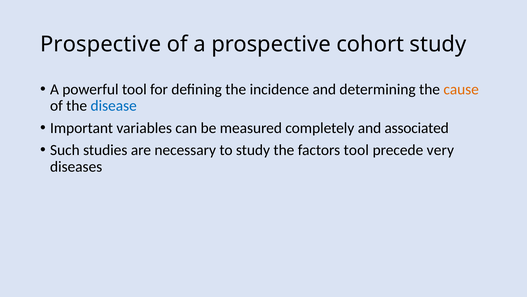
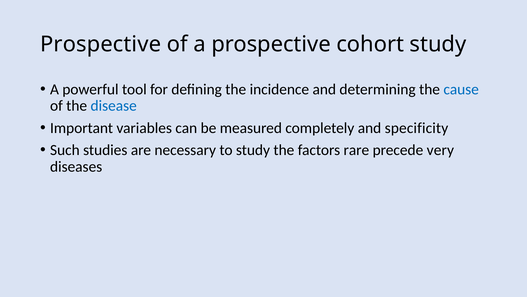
cause colour: orange -> blue (461, 89)
associated: associated -> specificity (416, 128)
factors tool: tool -> rare (356, 150)
